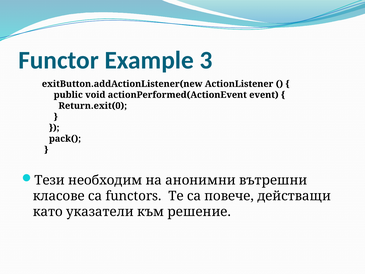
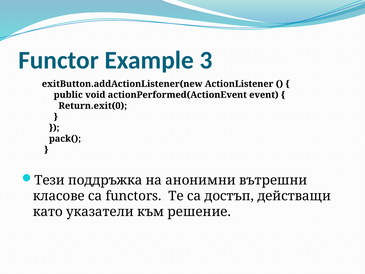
необходим: необходим -> поддръжка (105, 180)
повече: повече -> достъп (229, 196)
